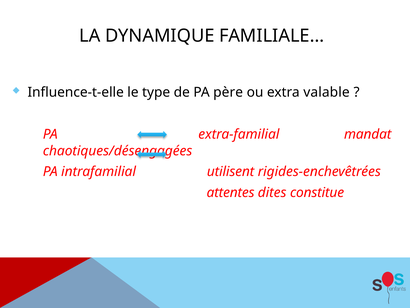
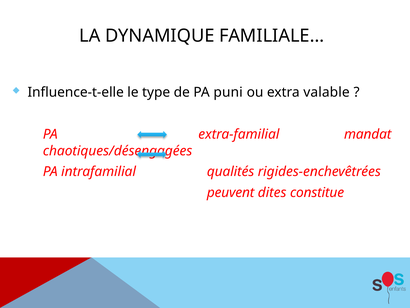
père: père -> puni (228, 92)
utilisent: utilisent -> qualités (231, 172)
attentes: attentes -> peuvent (231, 192)
